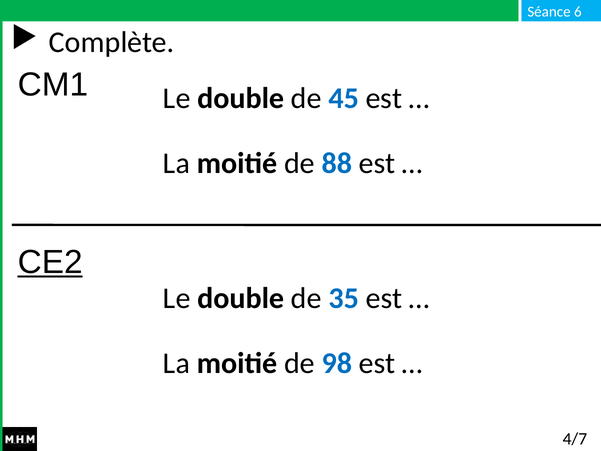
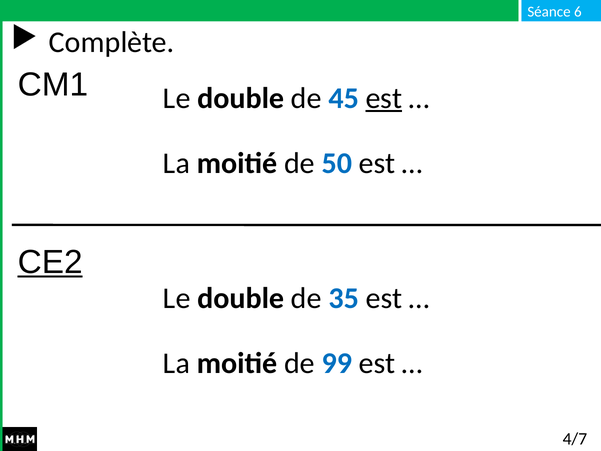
est underline: none -> present (384, 98)
88: 88 -> 50 (337, 163)
98: 98 -> 99 (337, 363)
